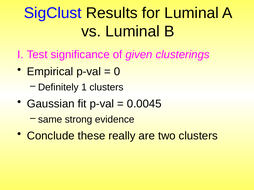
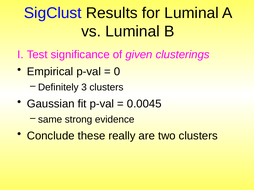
1: 1 -> 3 (84, 88)
